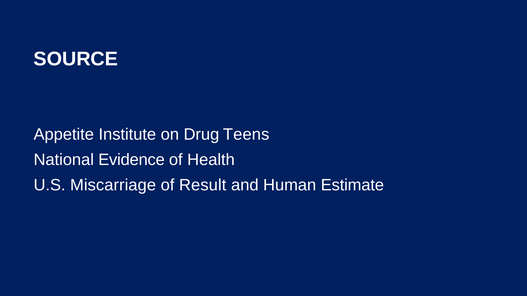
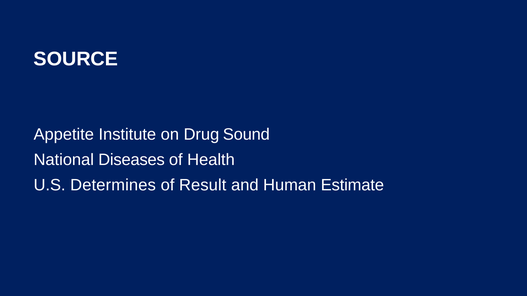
Teens: Teens -> Sound (246, 135)
Evidence: Evidence -> Diseases (132, 160)
Miscarriage: Miscarriage -> Determines (113, 185)
